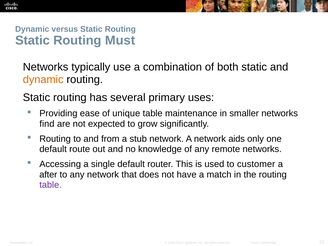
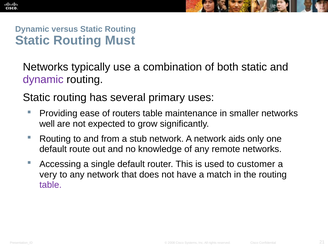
dynamic colour: orange -> purple (43, 80)
unique: unique -> routers (126, 113)
find: find -> well (47, 124)
after: after -> very (48, 175)
